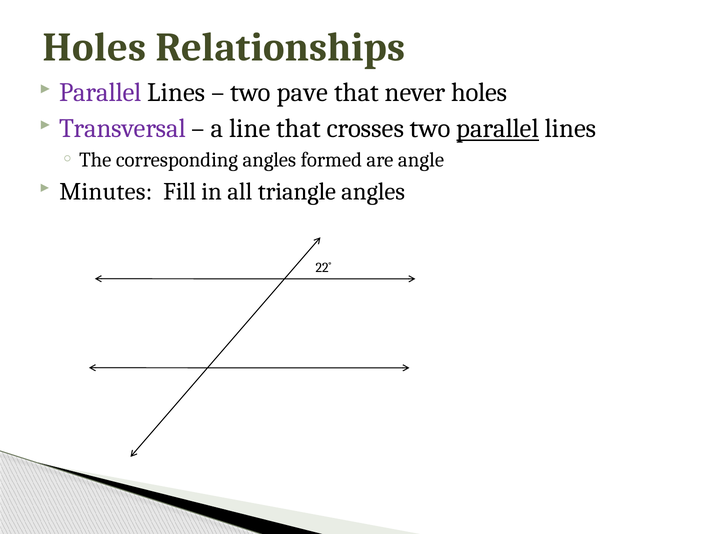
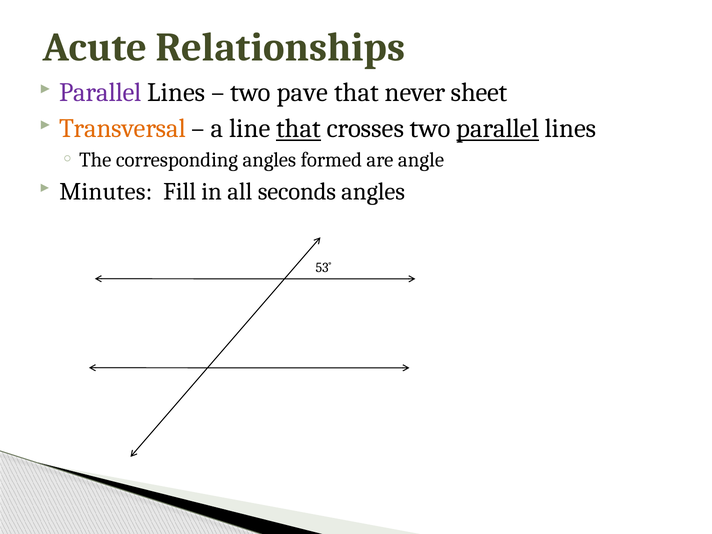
Holes: Holes -> Acute (95, 47)
never holes: holes -> sheet (479, 93)
Transversal colour: purple -> orange (123, 129)
that underline: none -> present (299, 129)
triangle: triangle -> seconds (297, 191)
22˚: 22˚ -> 53˚ (323, 268)
